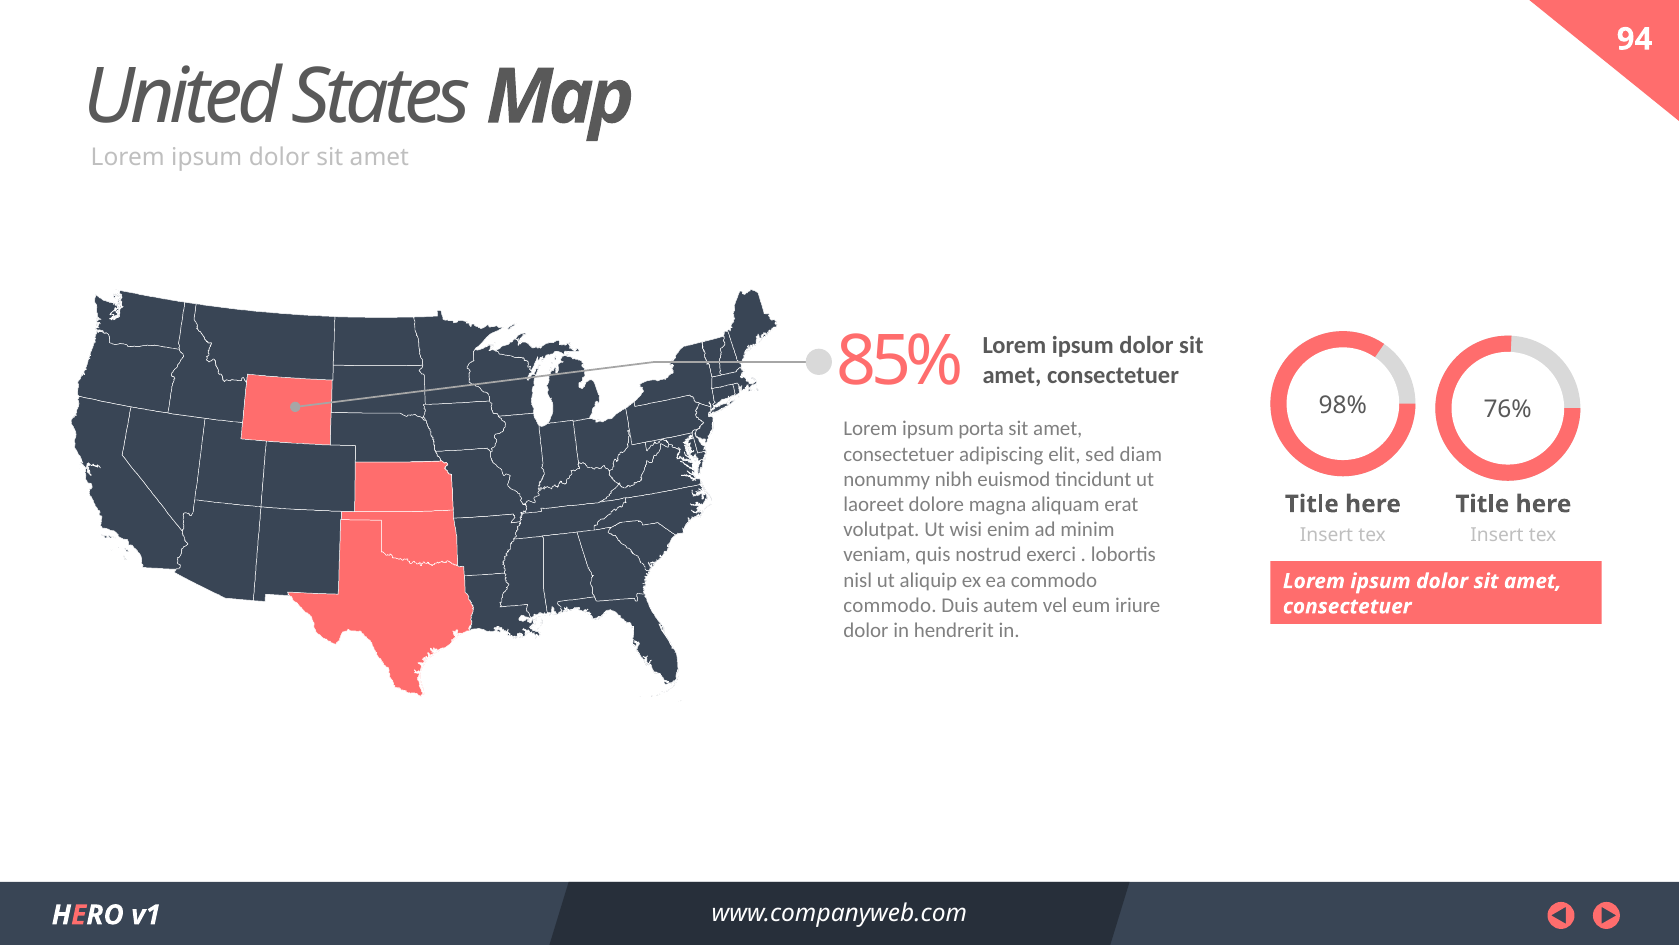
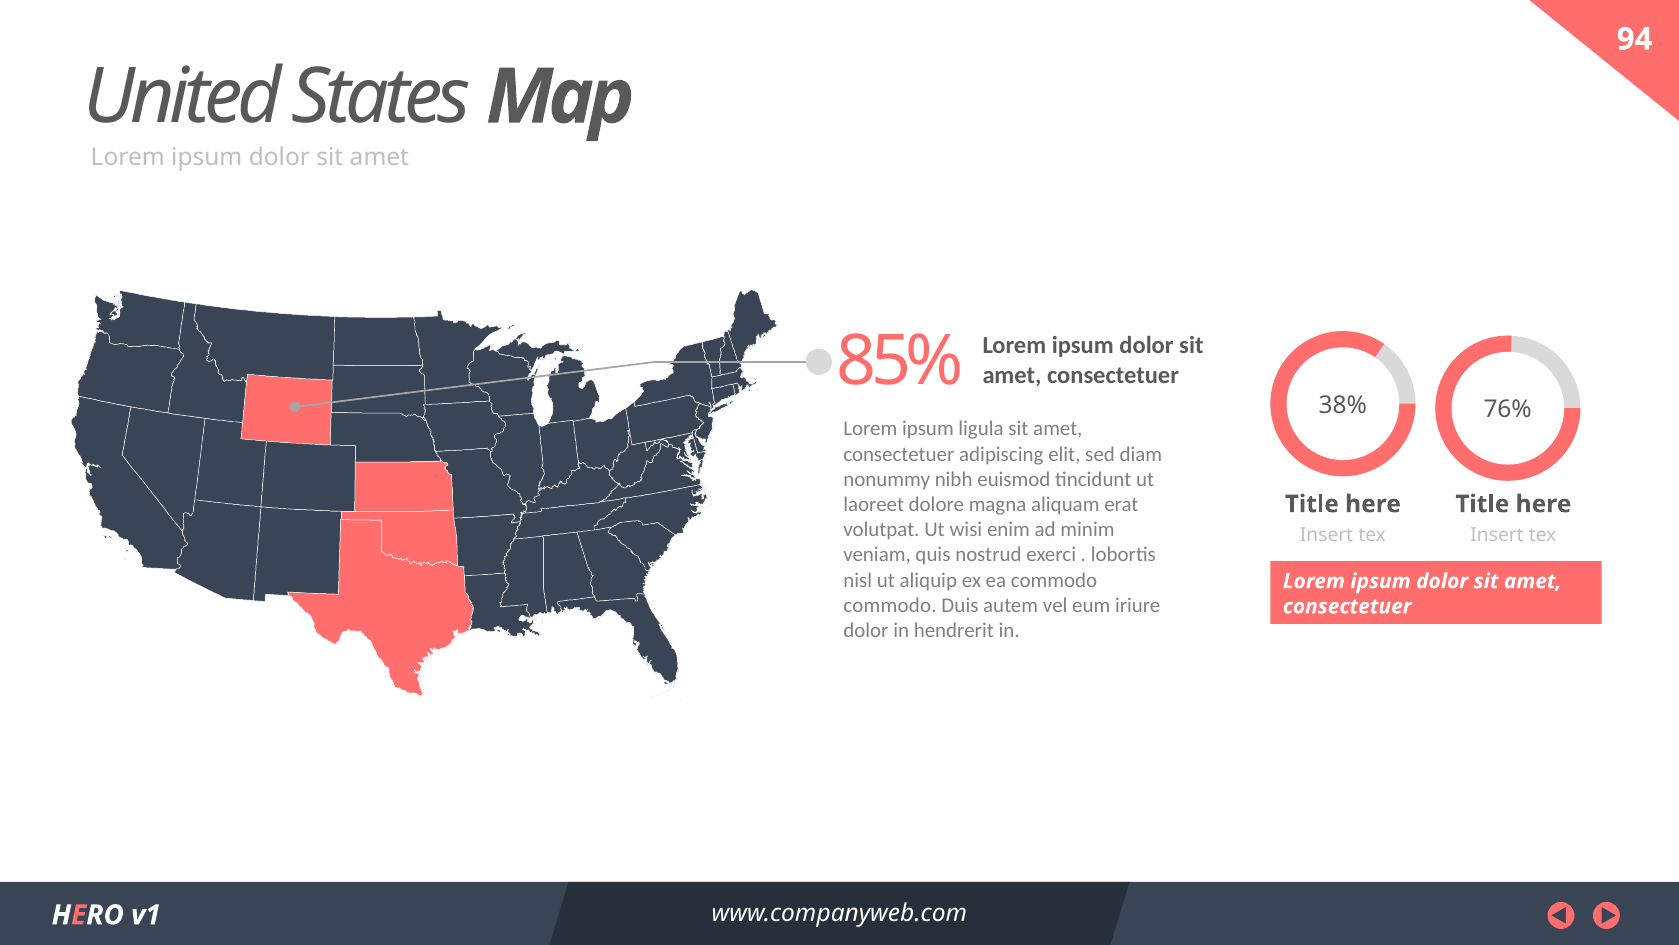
98%: 98% -> 38% (1343, 405)
porta: porta -> ligula (981, 429)
